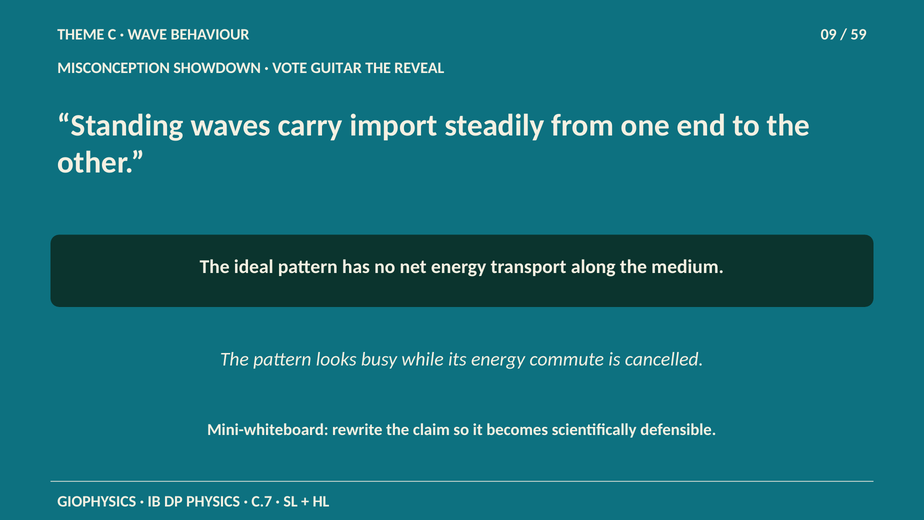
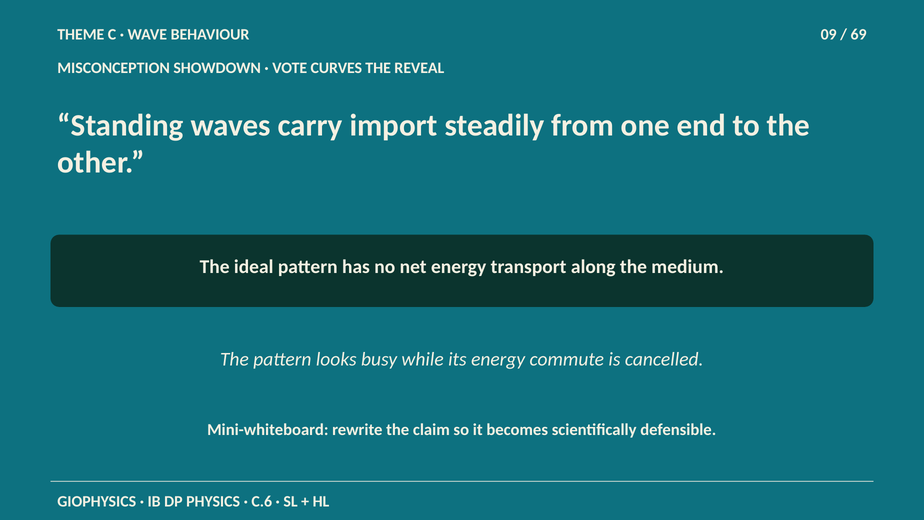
59: 59 -> 69 (859, 34)
GUITAR: GUITAR -> CURVES (336, 68)
C.7: C.7 -> C.6 (262, 501)
